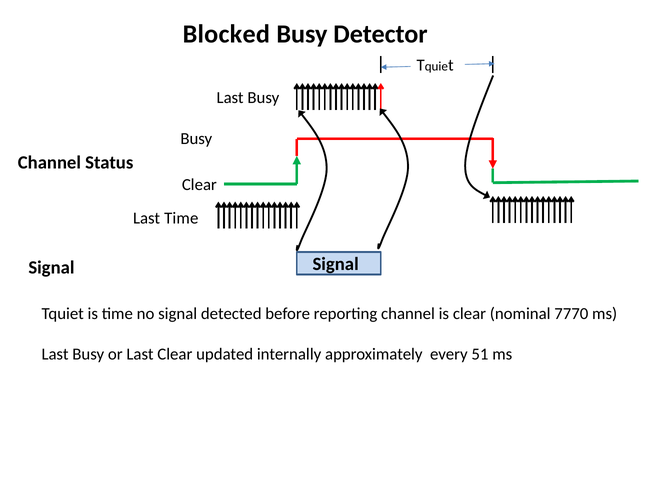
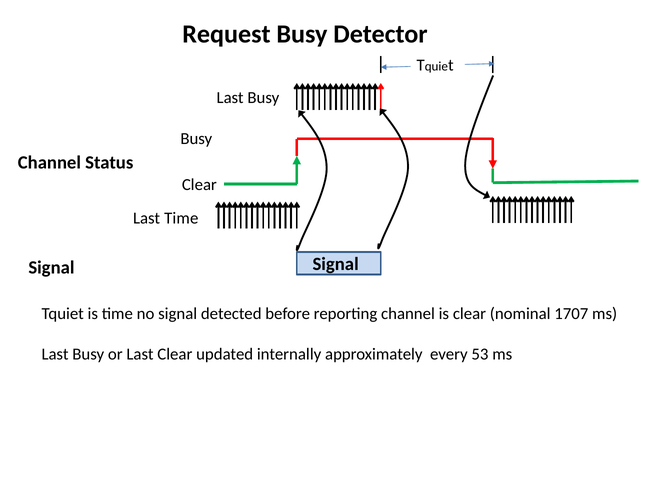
Blocked: Blocked -> Request (226, 34)
7770: 7770 -> 1707 (571, 314)
51: 51 -> 53 (480, 354)
